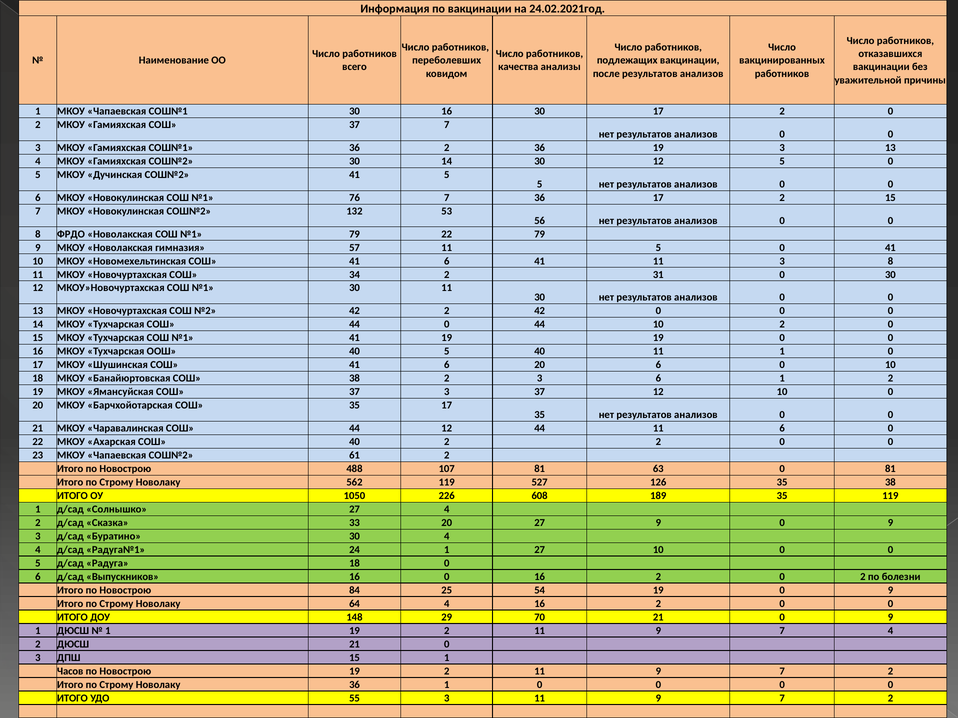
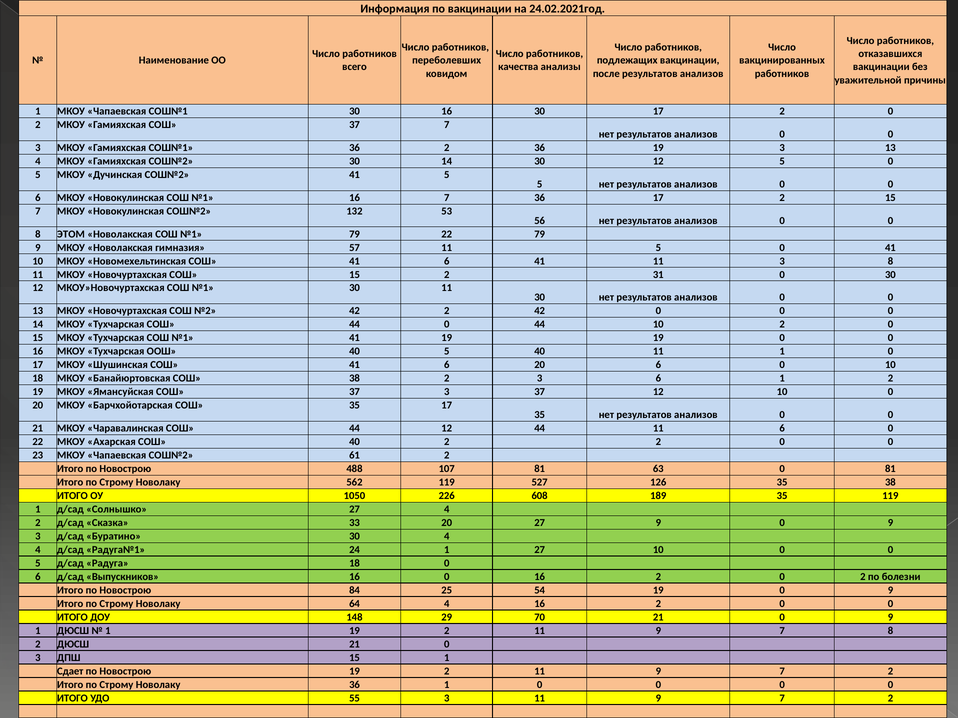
№1 76: 76 -> 16 (355, 198)
ФРДО: ФРДО -> ЭТОМ (71, 234)
СОШ 34: 34 -> 15 (355, 275)
7 4: 4 -> 8 (890, 631)
Часов: Часов -> Сдает (70, 672)
